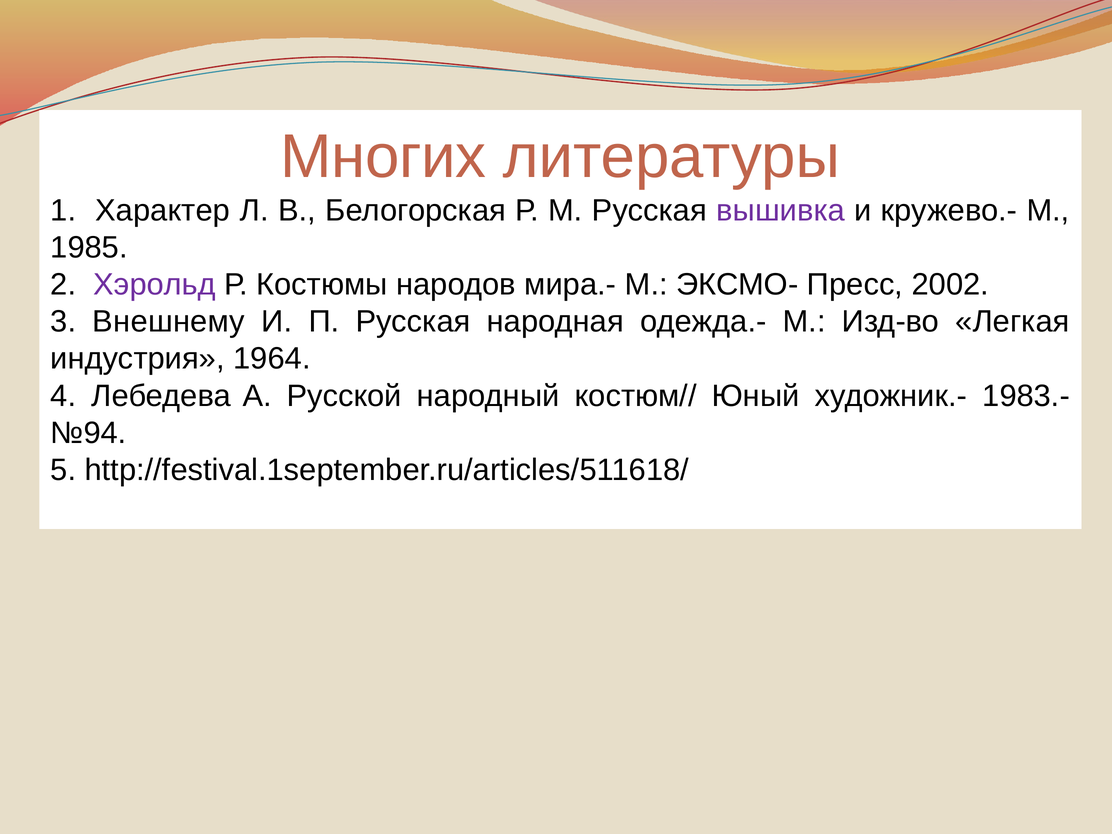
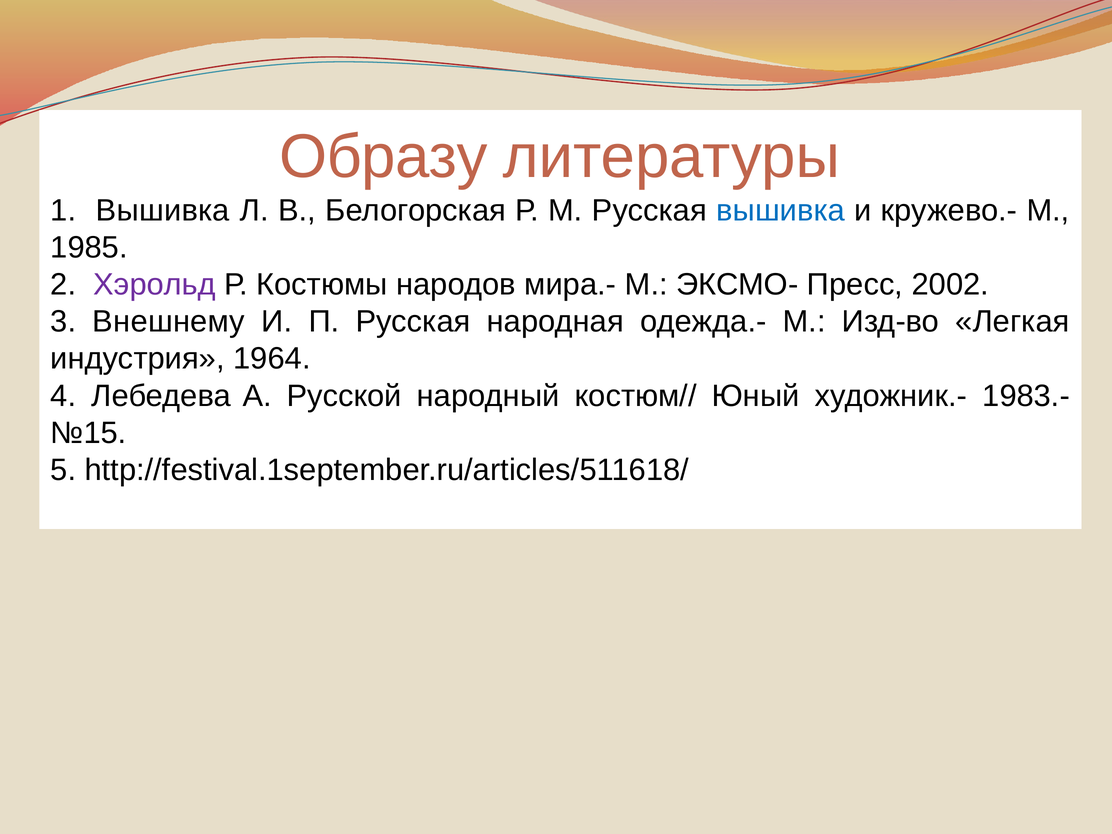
Многих: Многих -> Образу (383, 157)
1 Характер: Характер -> Вышивка (163, 210)
вышивка colour: purple -> blue (780, 210)
№94: №94 -> №15 (88, 433)
